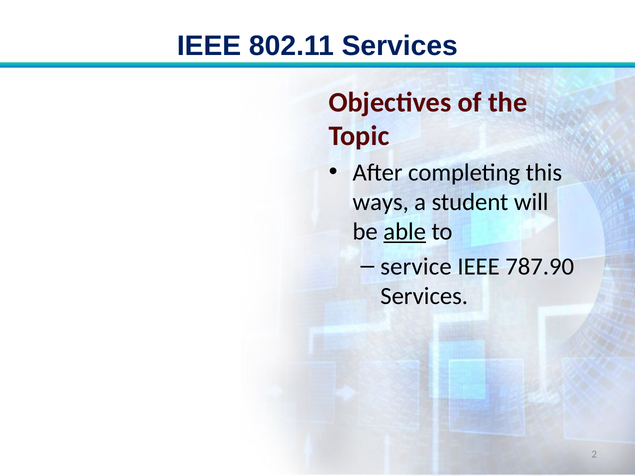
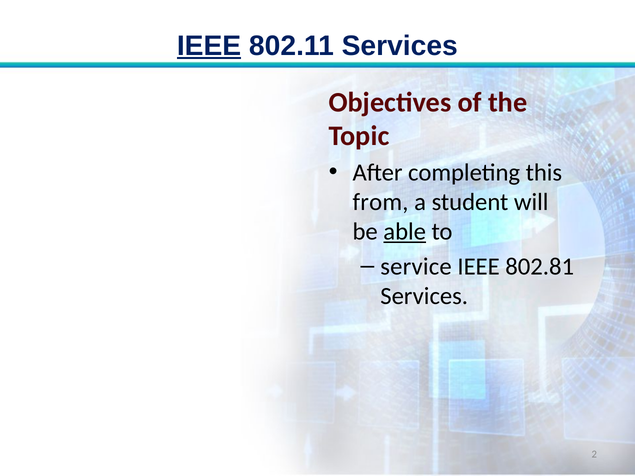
IEEE underline: none -> present (209, 46)
ways: ways -> from (381, 202)
787.90: 787.90 -> 802.81 (540, 267)
